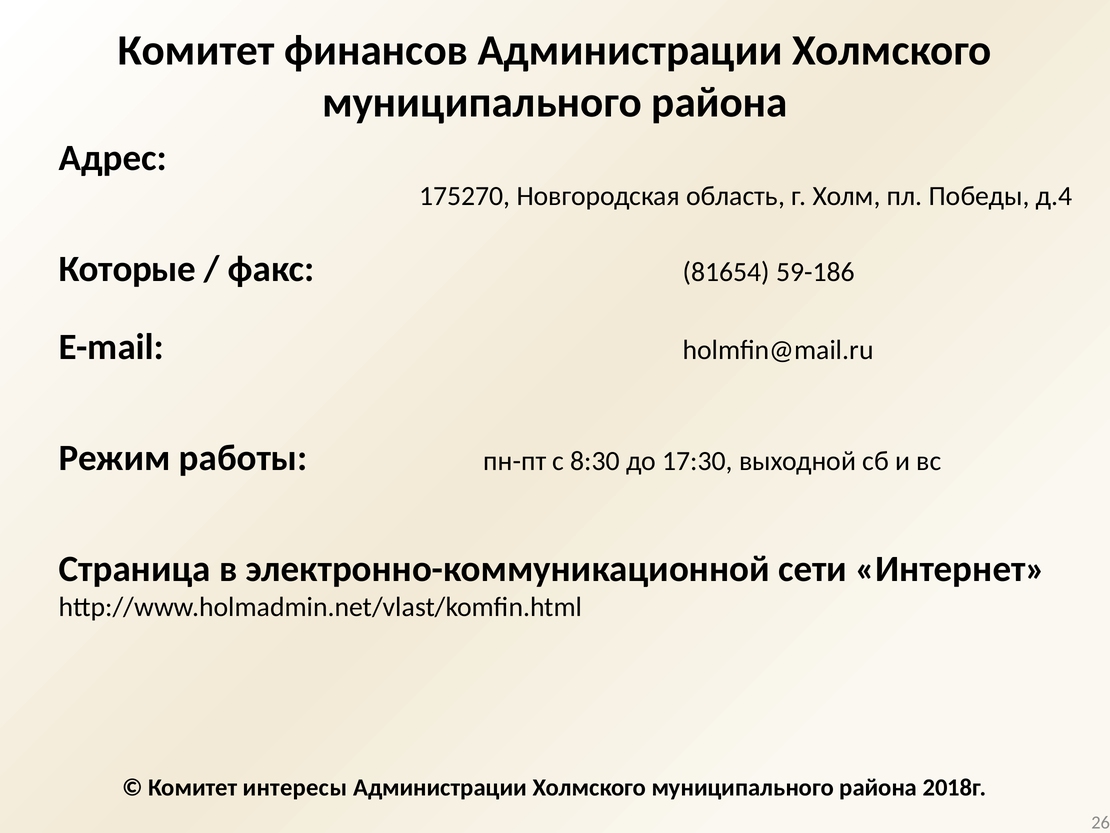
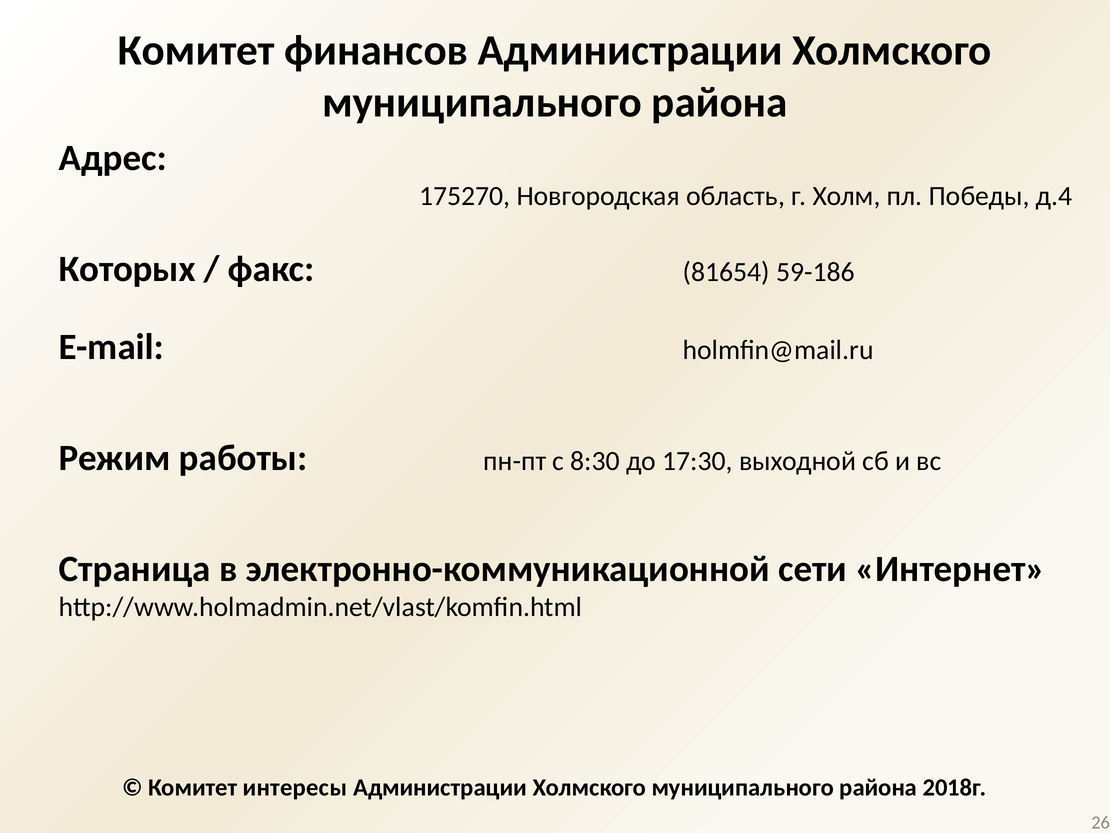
Которые: Которые -> Которых (127, 269)
